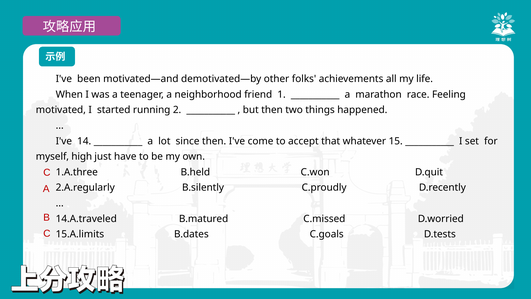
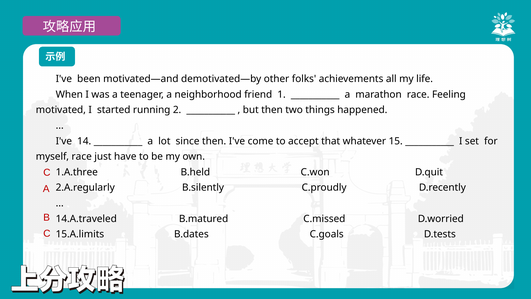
myself high: high -> race (82, 156)
